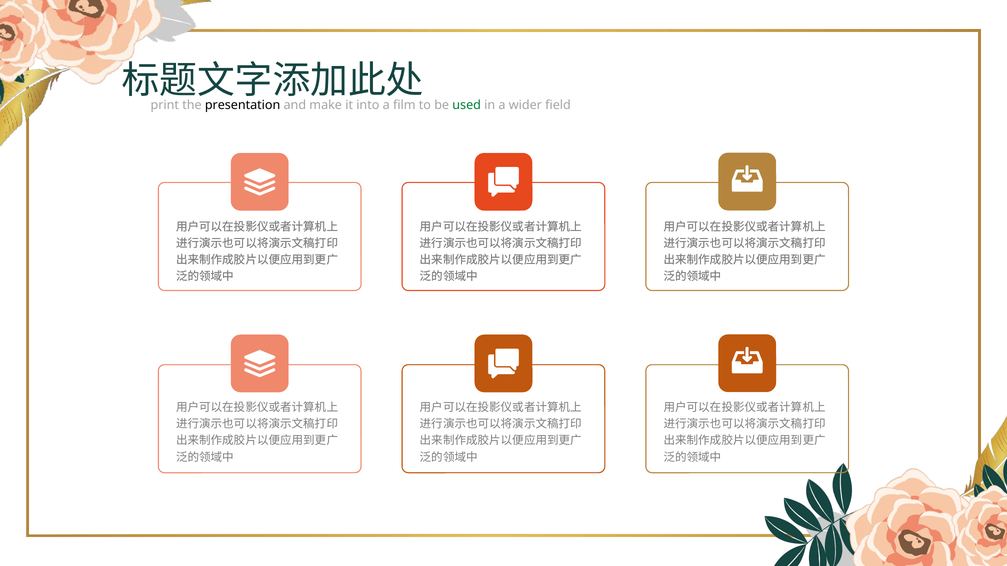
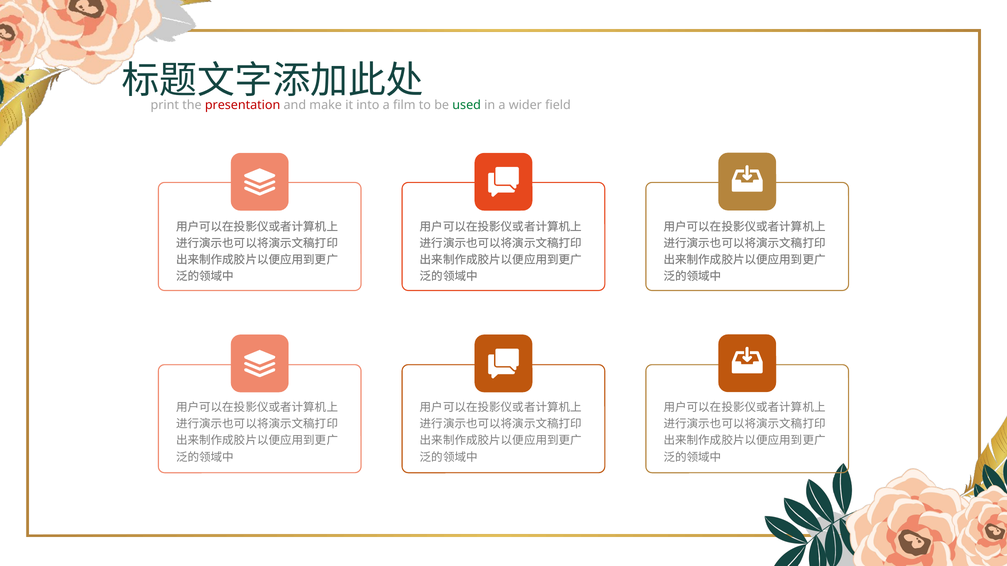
presentation colour: black -> red (243, 105)
